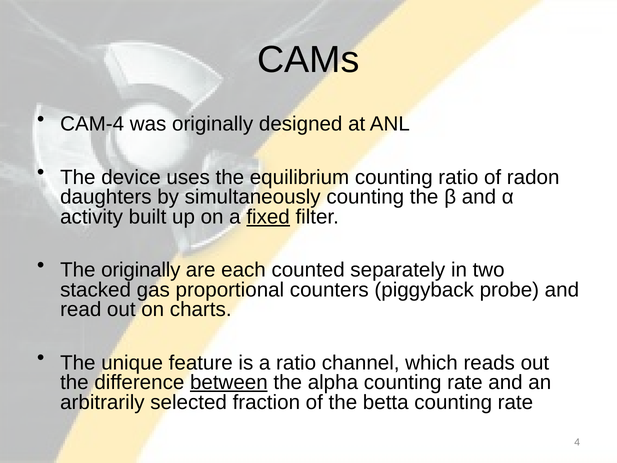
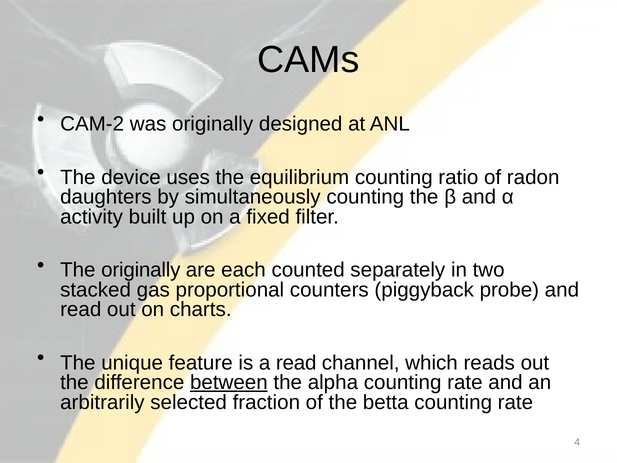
CAM-4: CAM-4 -> CAM-2 (92, 124)
fixed underline: present -> none (268, 217)
a ratio: ratio -> read (296, 363)
